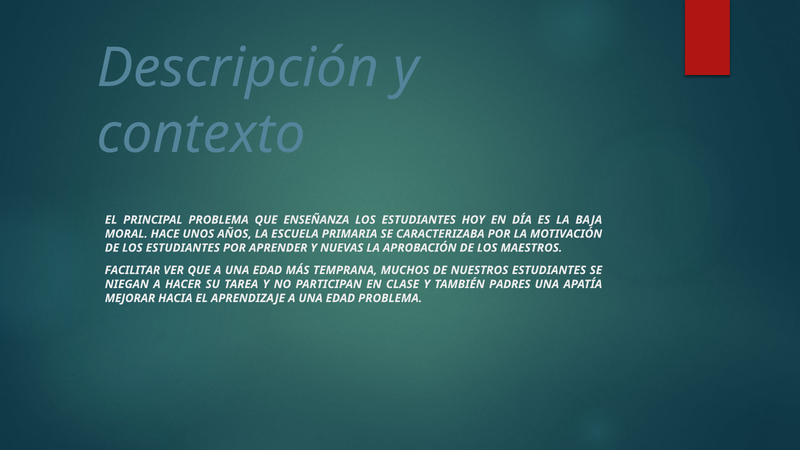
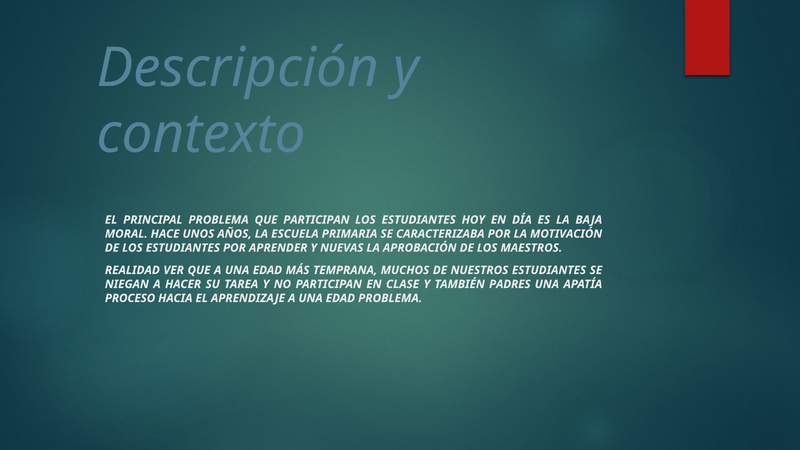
QUE ENSEÑANZA: ENSEÑANZA -> PARTICIPAN (316, 220)
FACILITAR: FACILITAR -> REALIDAD (132, 270)
MEJORAR: MEJORAR -> PROCESO (130, 298)
